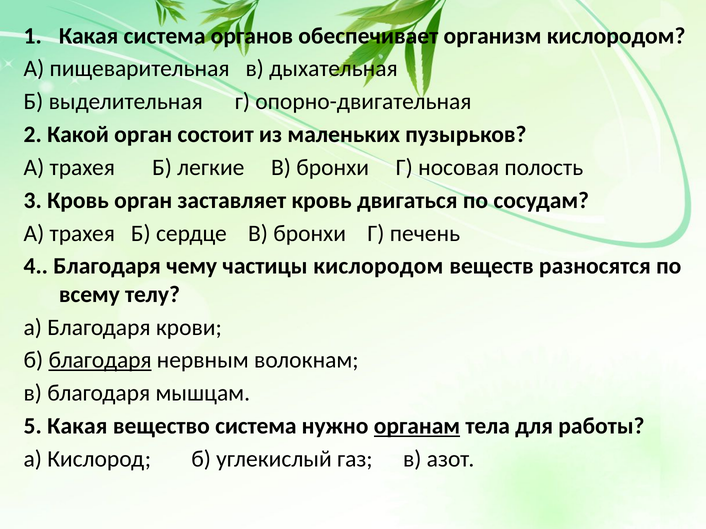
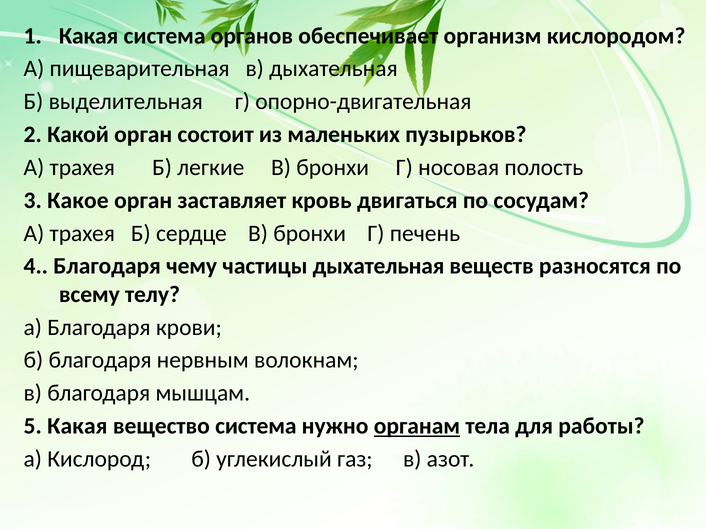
3 Кровь: Кровь -> Какое (78, 201)
частицы кислородом: кислородом -> дыхательная (379, 266)
благодаря underline: present -> none (100, 361)
